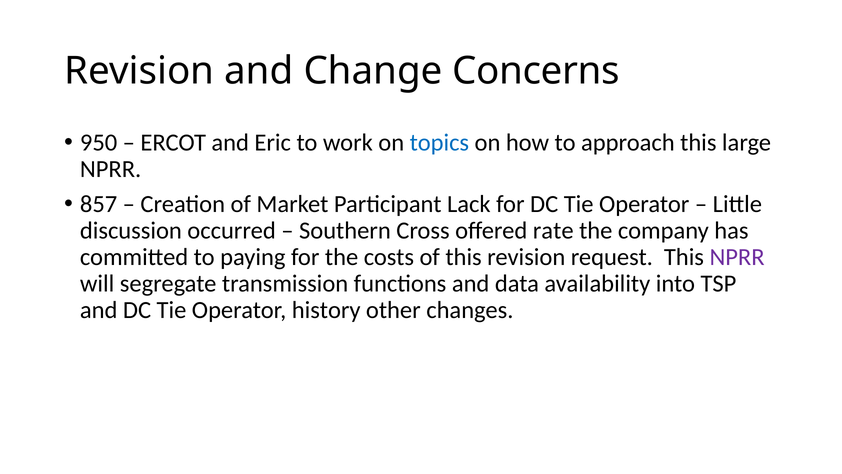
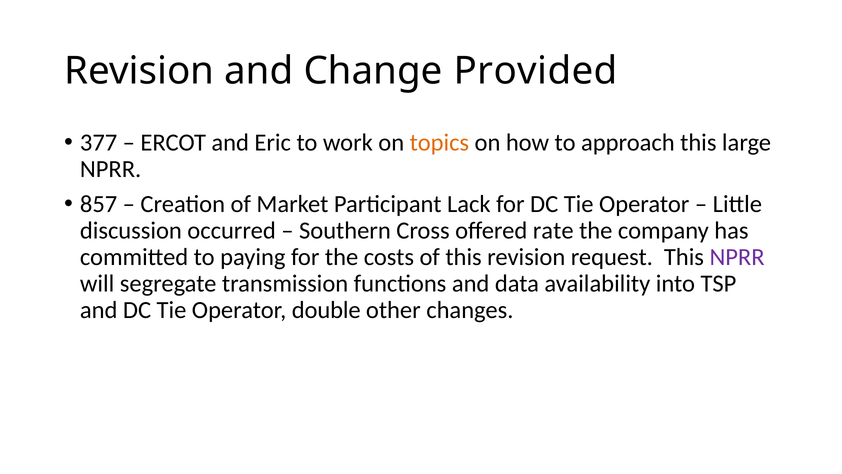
Concerns: Concerns -> Provided (536, 71)
950: 950 -> 377 (99, 142)
topics colour: blue -> orange (439, 142)
history: history -> double (326, 310)
